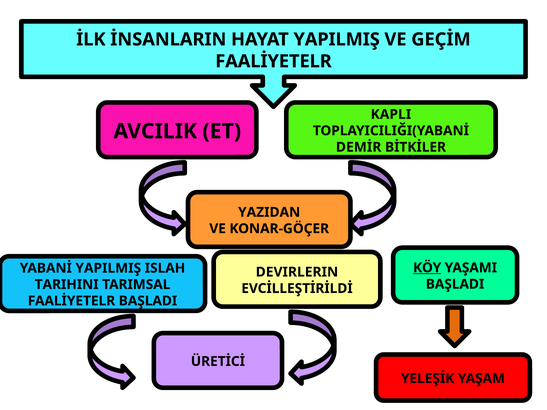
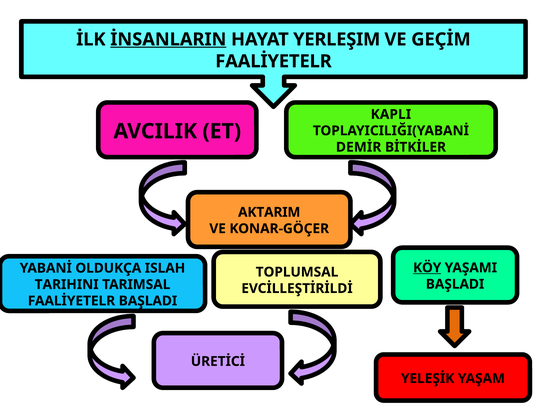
İNSANLARIN underline: none -> present (168, 39)
HAYAT YAPILMIŞ: YAPILMIŞ -> YERLEŞIM (337, 39)
YAZIDAN: YAZIDAN -> AKTARIM (269, 212)
YABANİ YAPILMIŞ: YAPILMIŞ -> OLDUKÇA (108, 268)
DEVIRLERIN: DEVIRLERIN -> TOPLUMSAL (297, 272)
